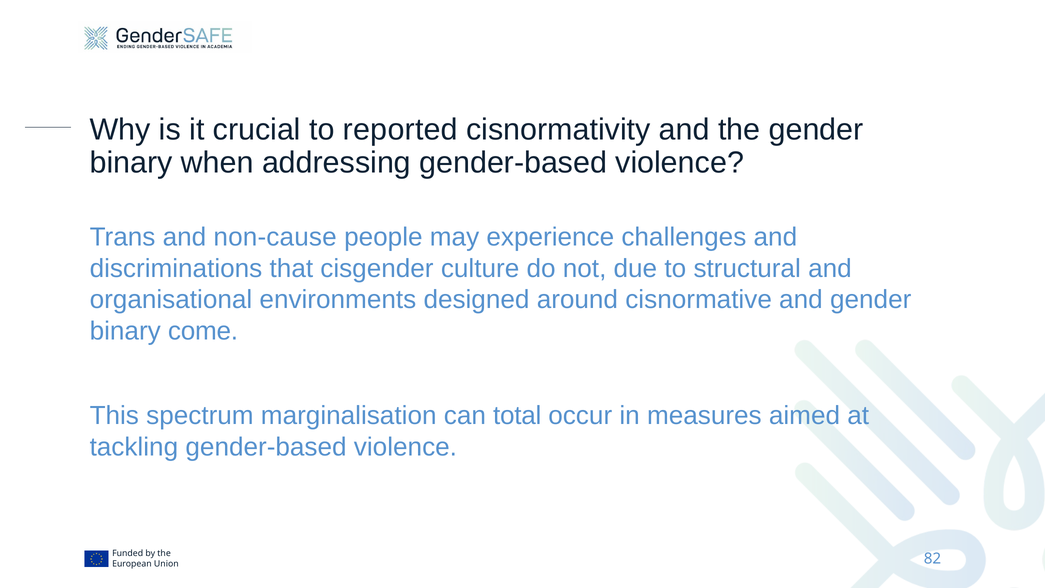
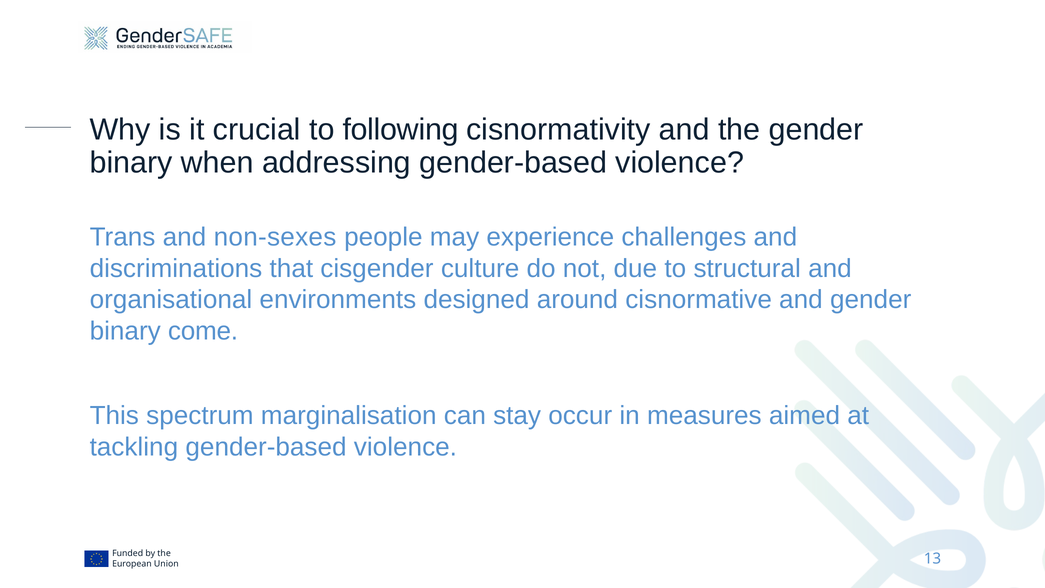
reported: reported -> following (401, 130)
non-cause: non-cause -> non-sexes (275, 237)
total: total -> stay (517, 415)
82: 82 -> 13 (932, 558)
